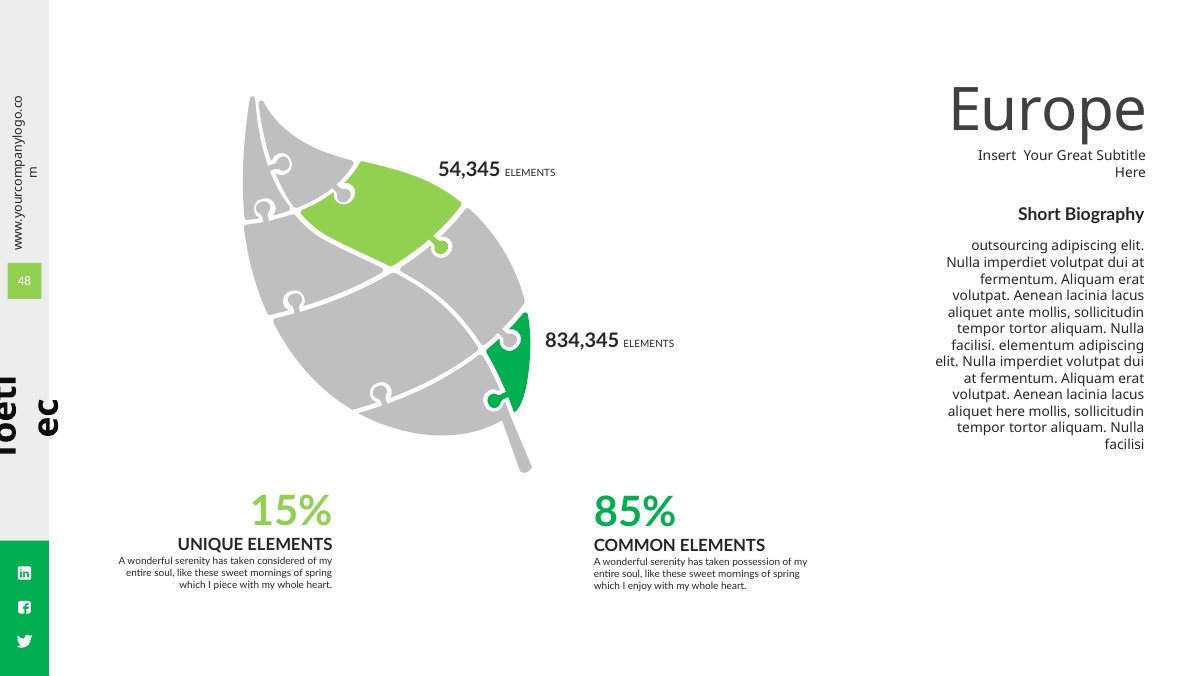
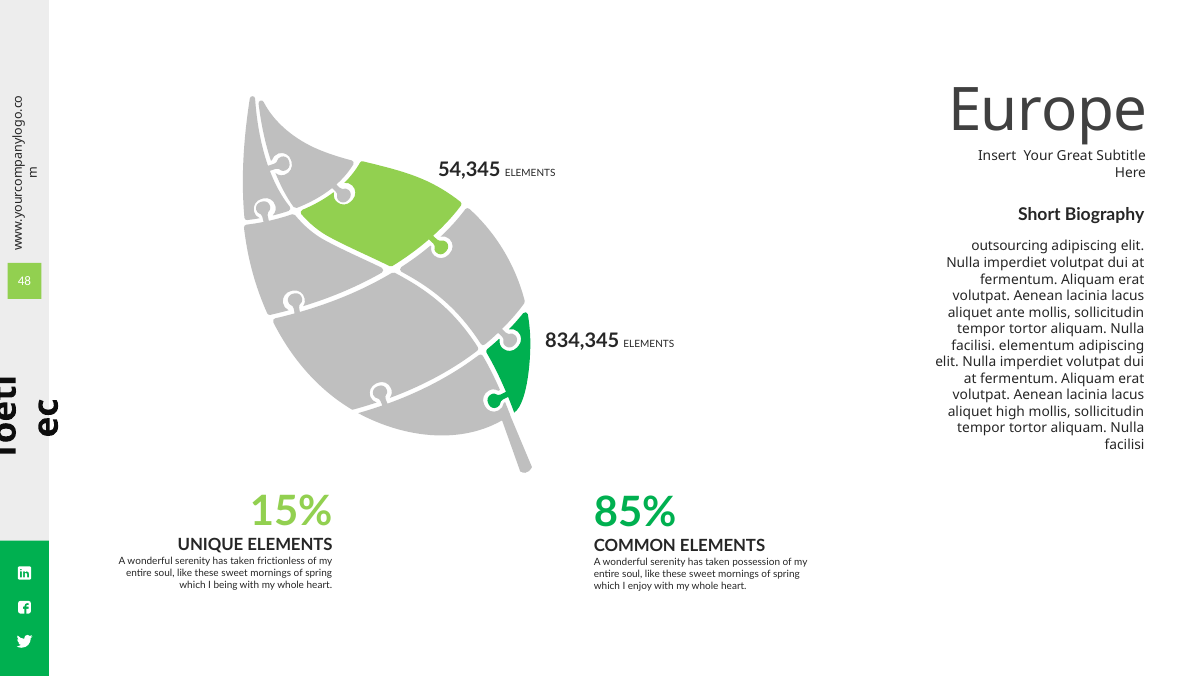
aliquet here: here -> high (1010, 412)
considered: considered -> frictionless (281, 561)
piece: piece -> being (226, 585)
